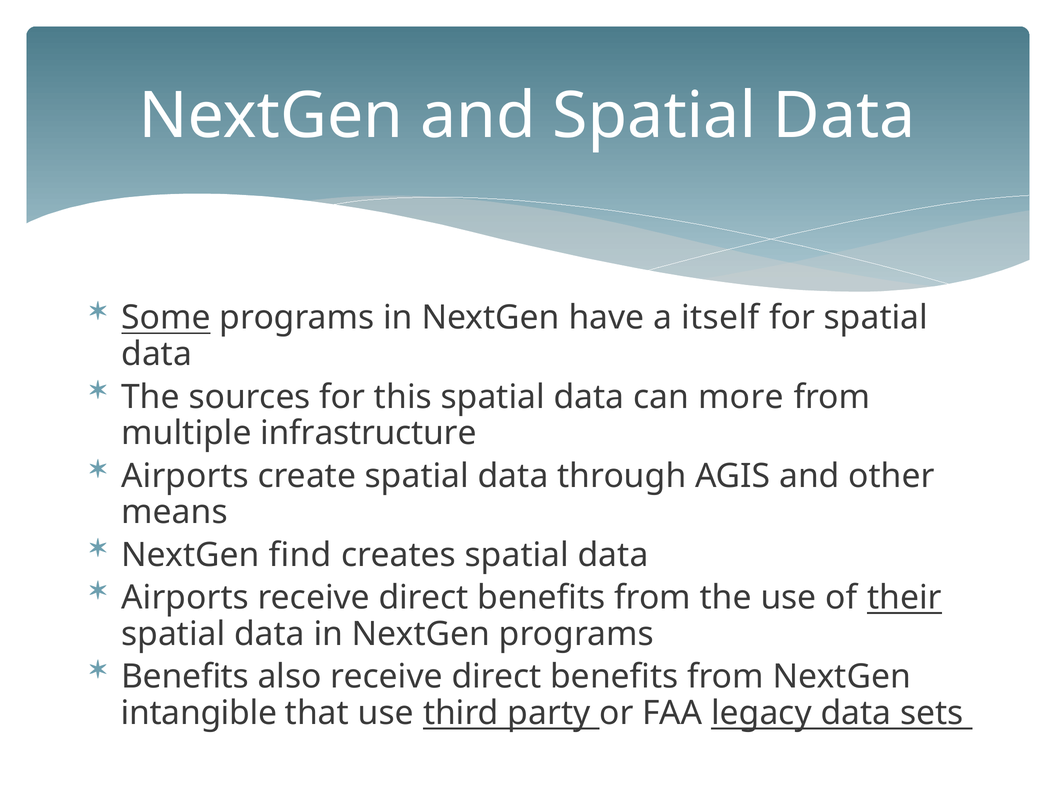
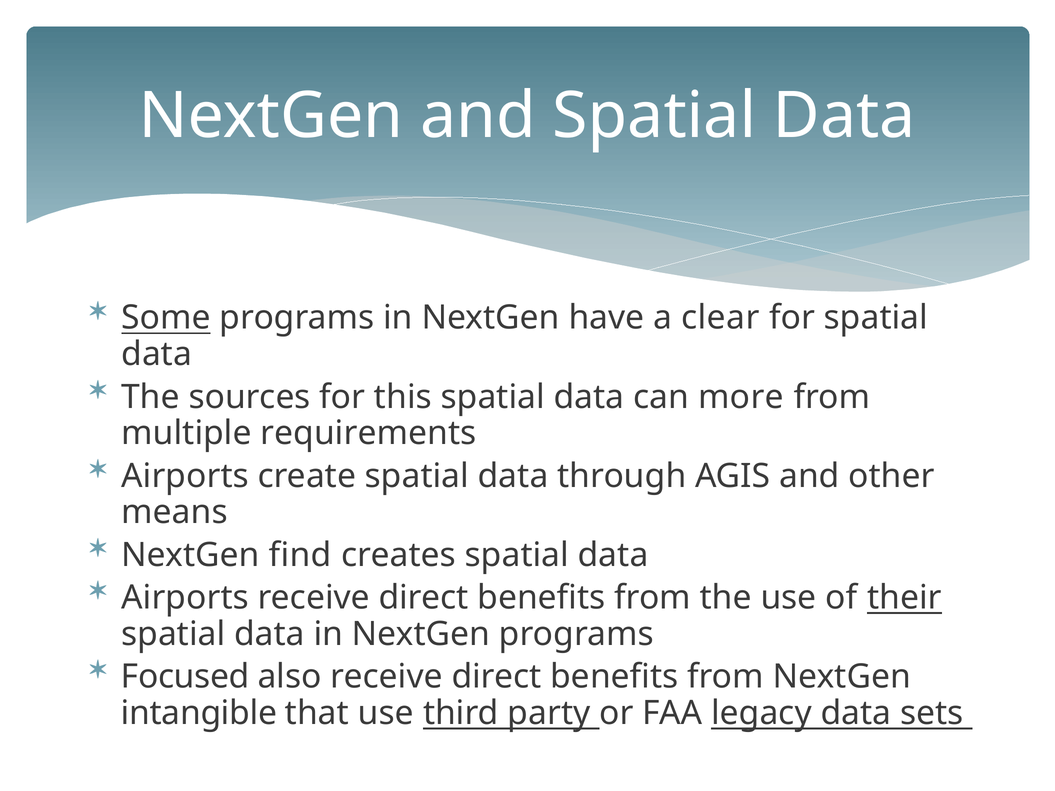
itself: itself -> clear (720, 318)
infrastructure: infrastructure -> requirements (368, 433)
Benefits: Benefits -> Focused (185, 677)
